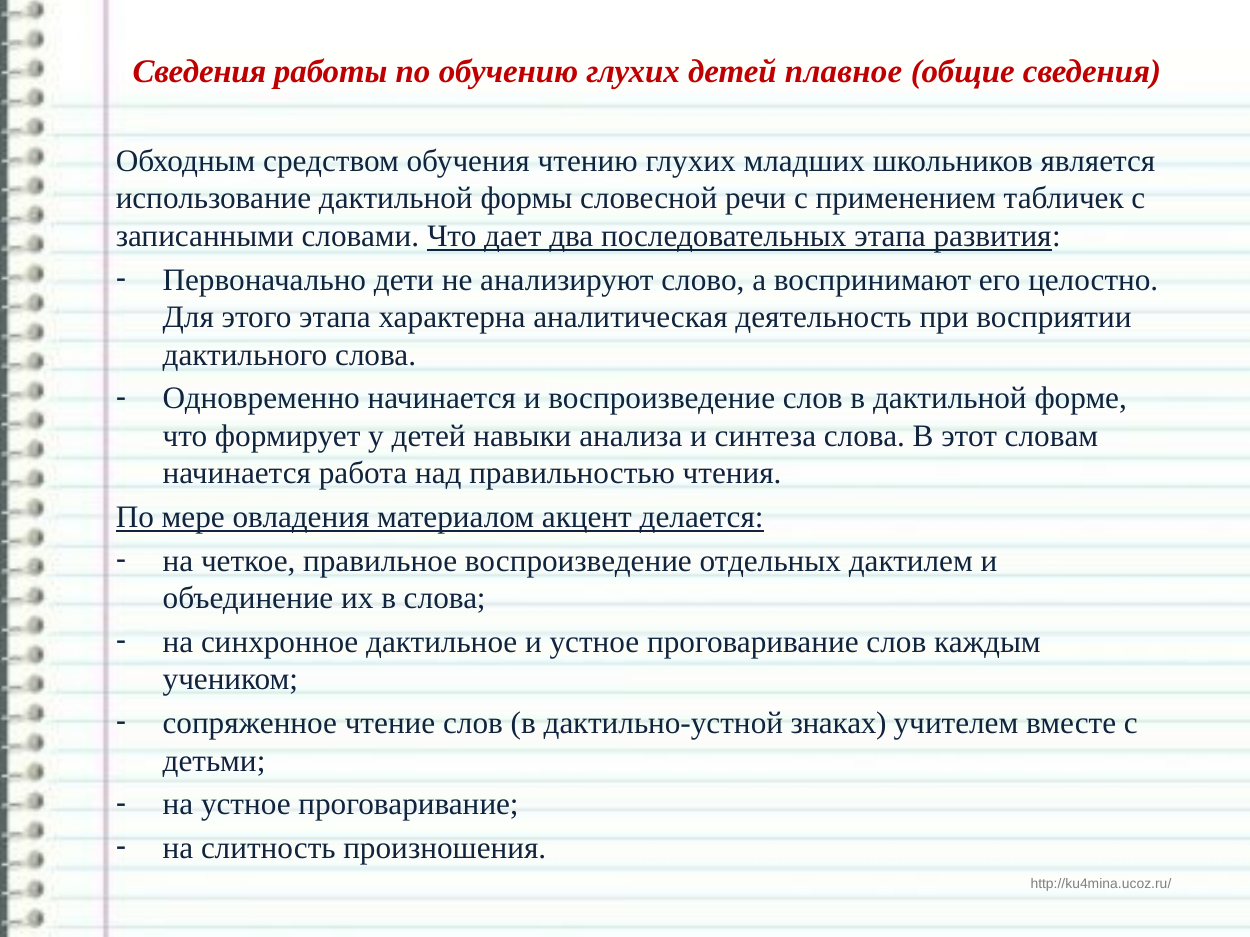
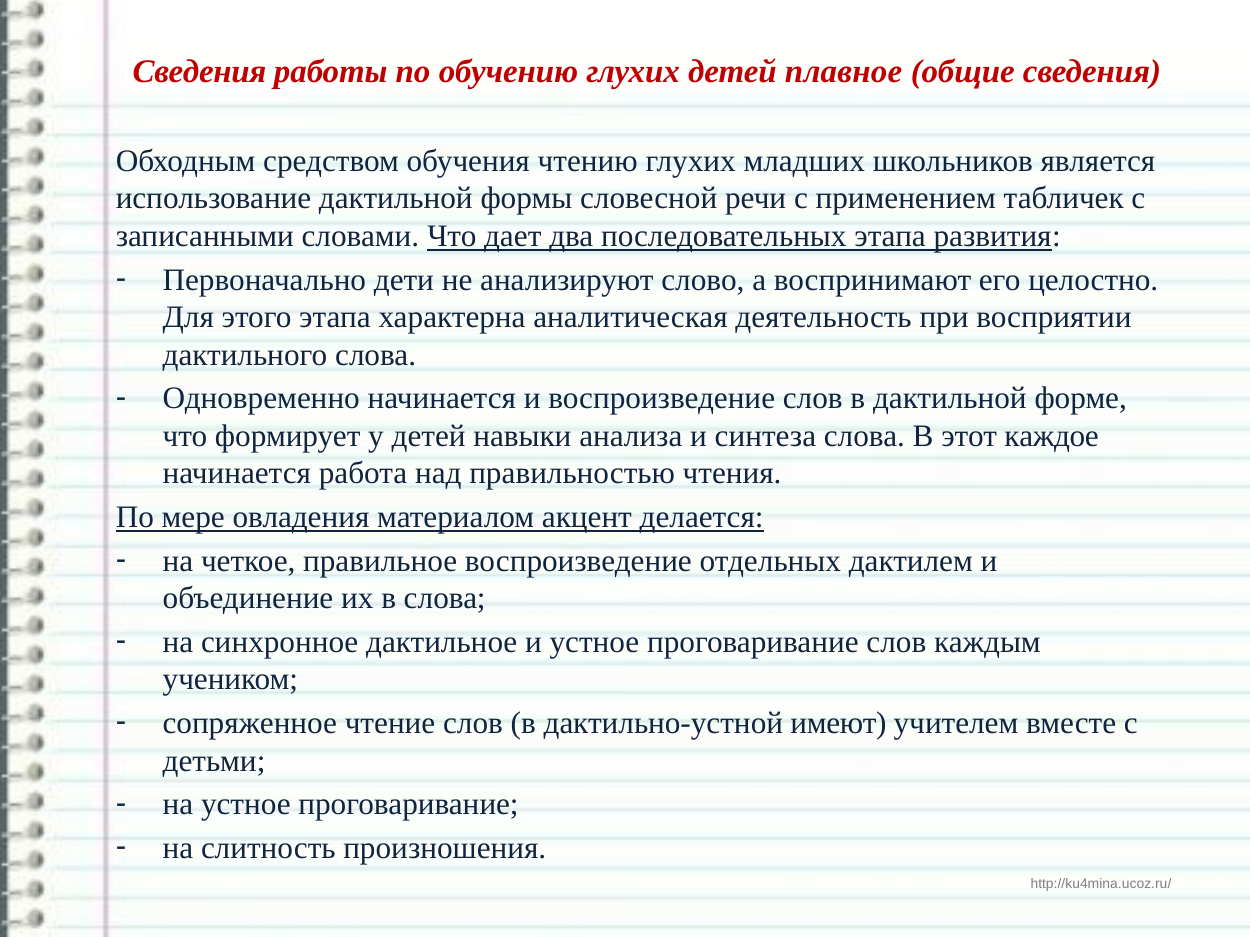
словам: словам -> каждое (1052, 436)
знаках: знаках -> имеют (839, 724)
